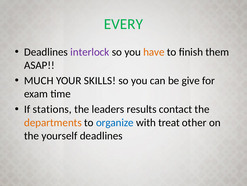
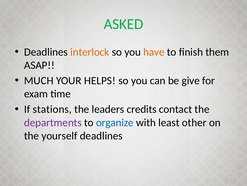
EVERY: EVERY -> ASKED (124, 24)
interlock colour: purple -> orange (90, 52)
SKILLS: SKILLS -> HELPS (100, 80)
results: results -> credits (142, 109)
departments colour: orange -> purple (53, 122)
treat: treat -> least (169, 122)
